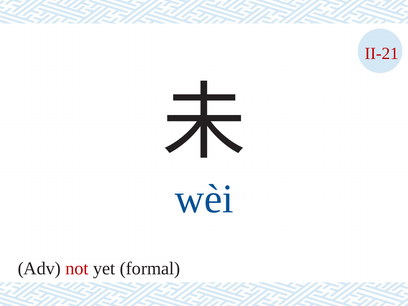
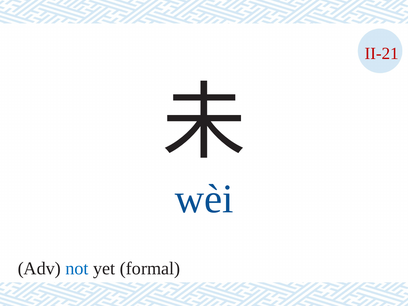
not colour: red -> blue (77, 268)
